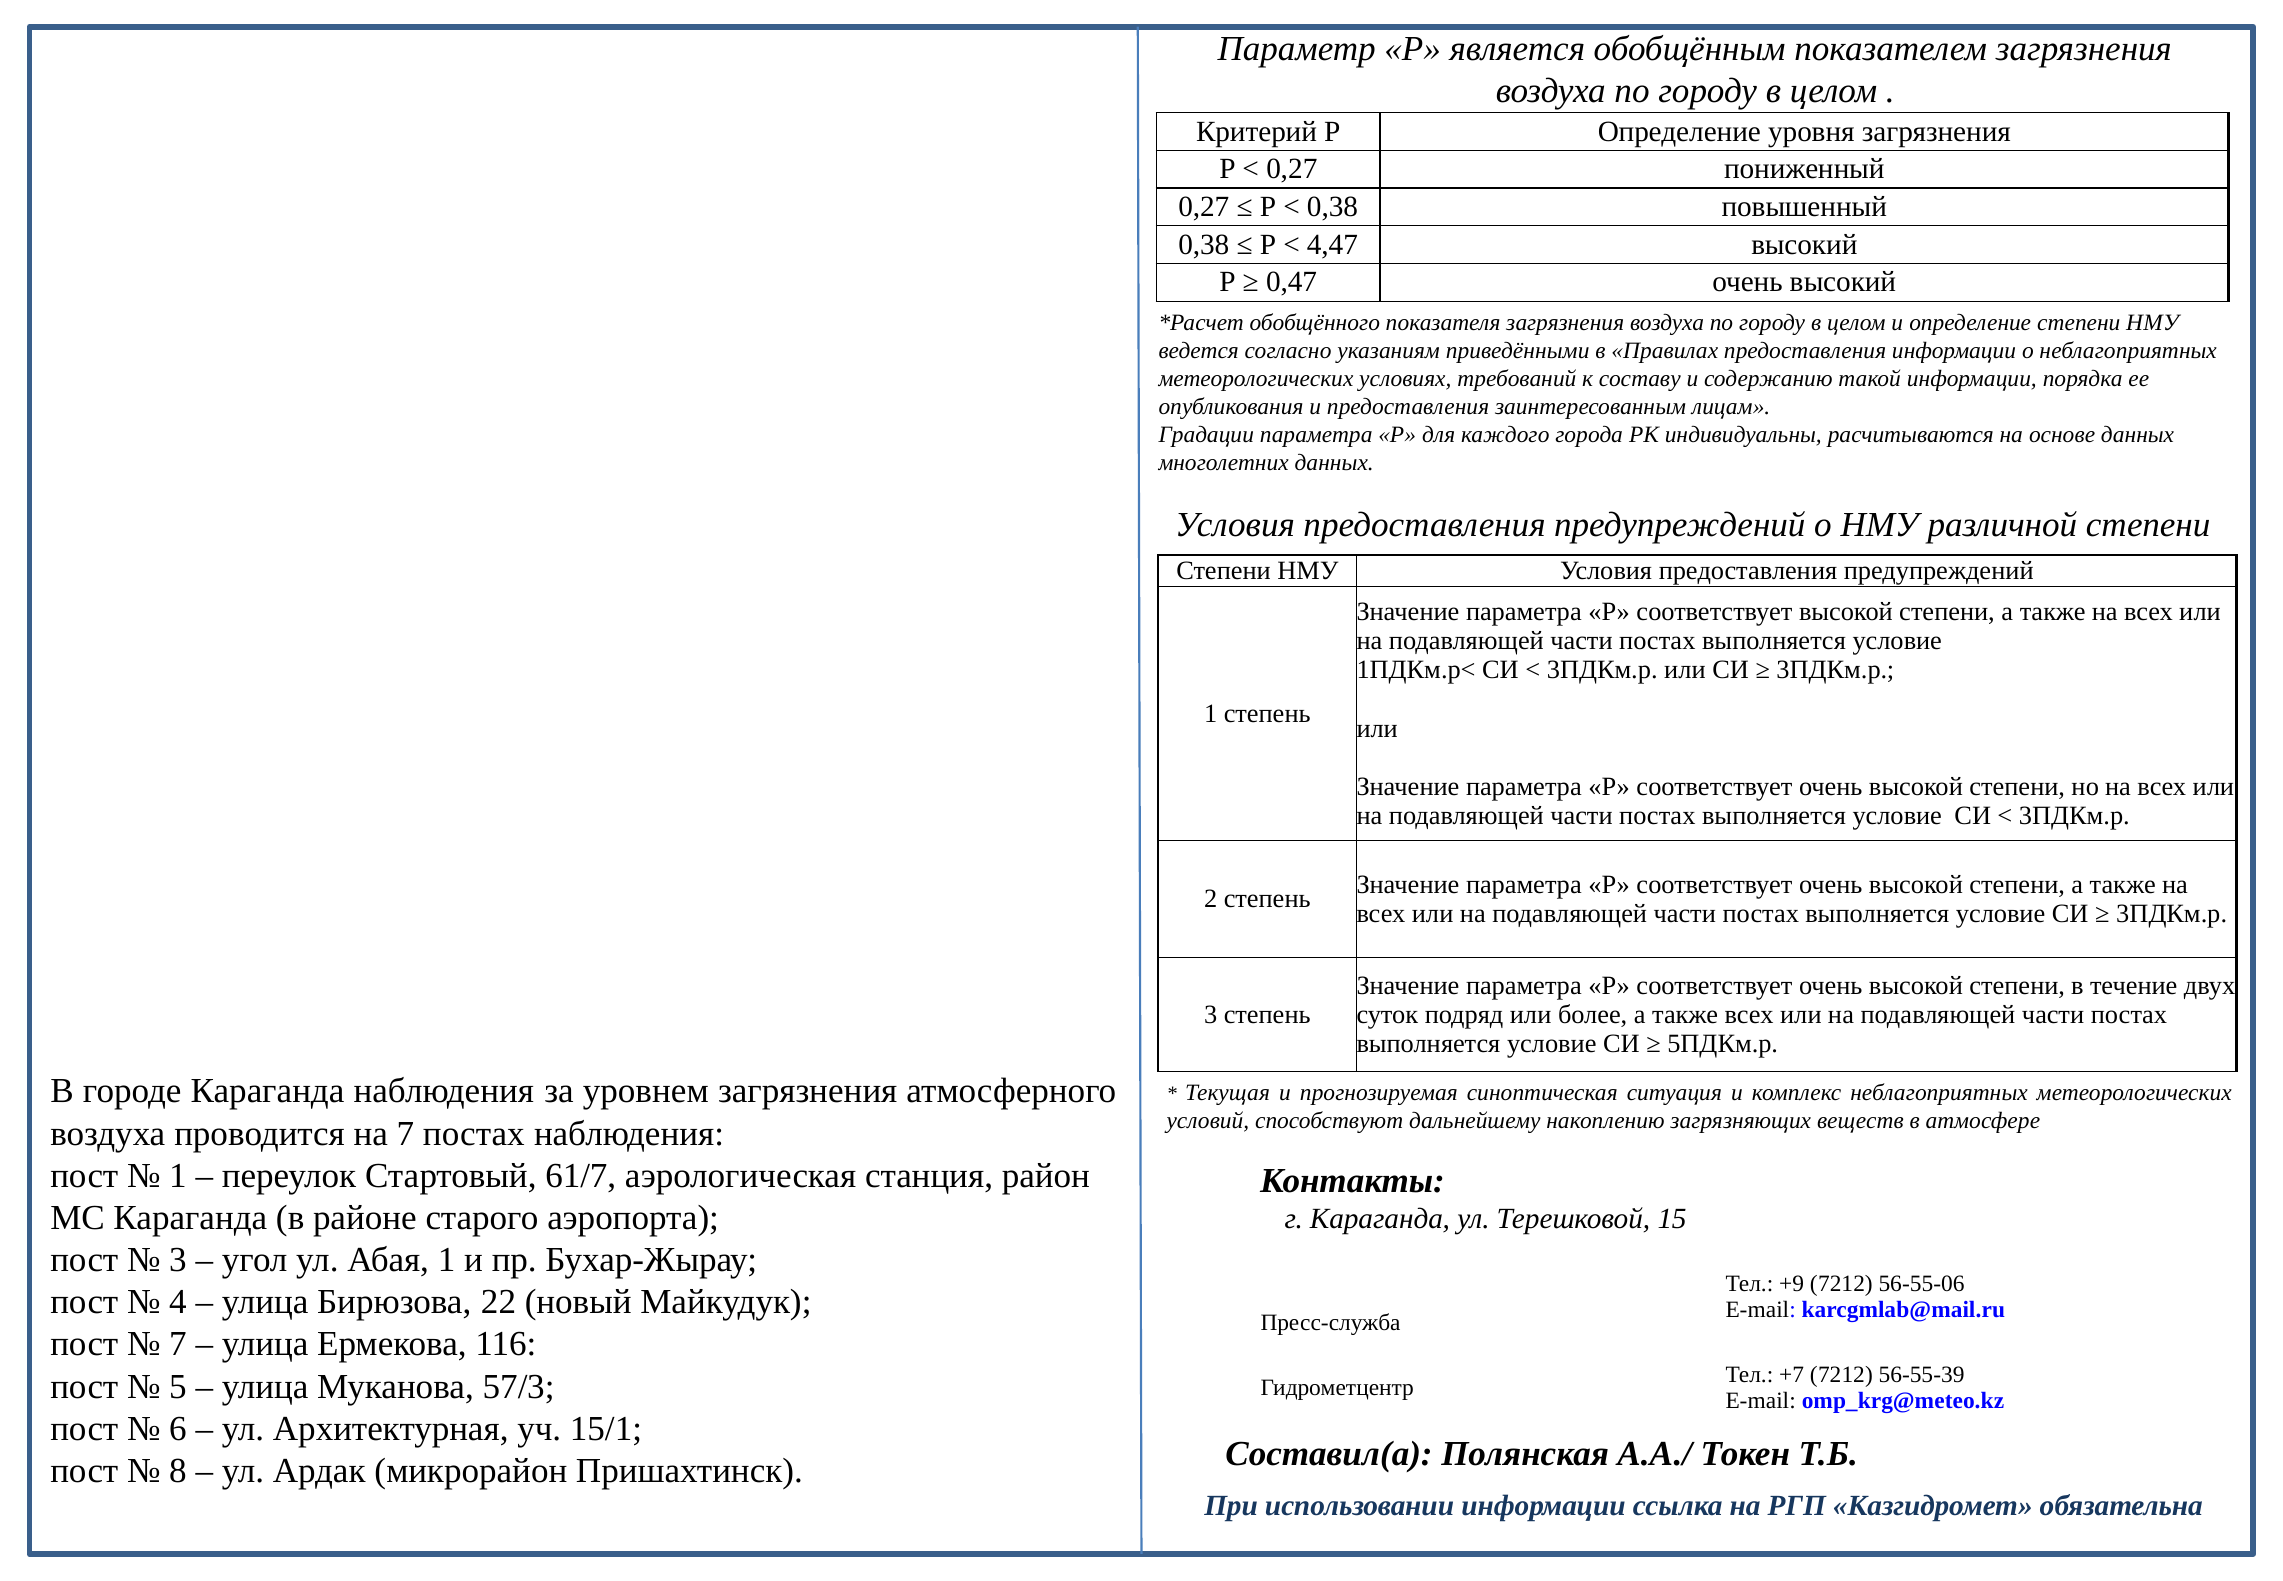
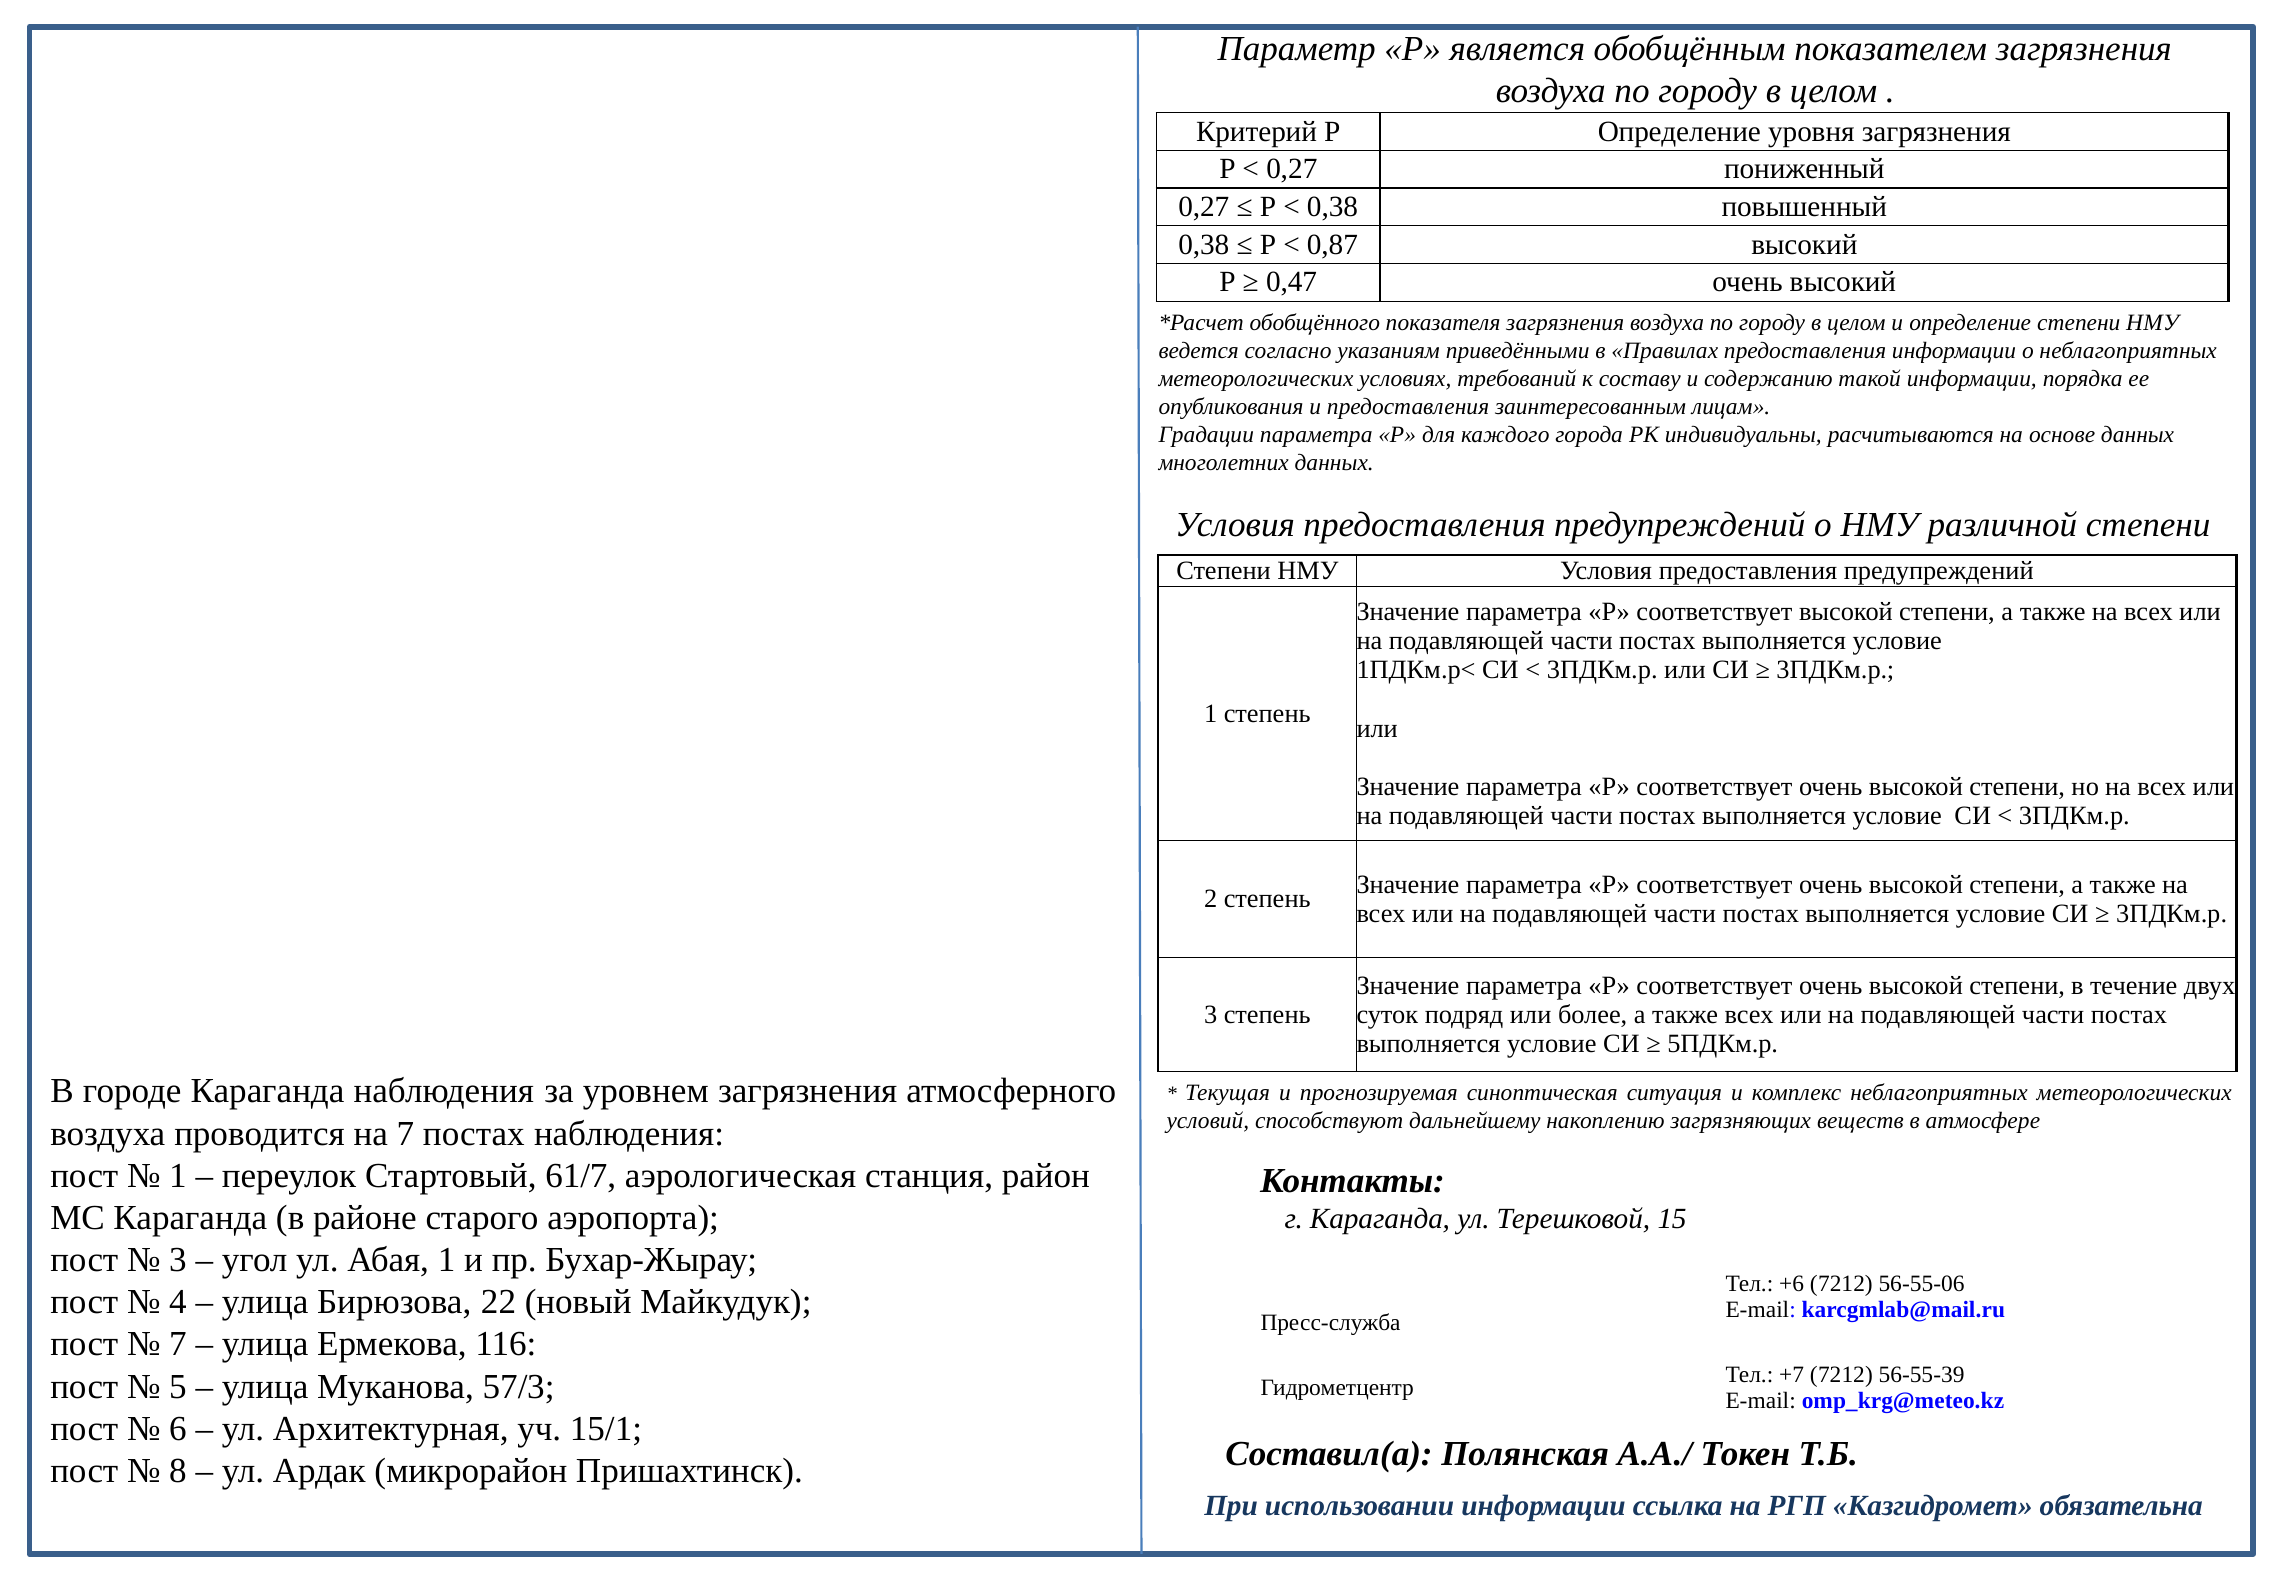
4,47: 4,47 -> 0,87 (1332, 244)
+9: +9 -> +6 (1792, 1283)
